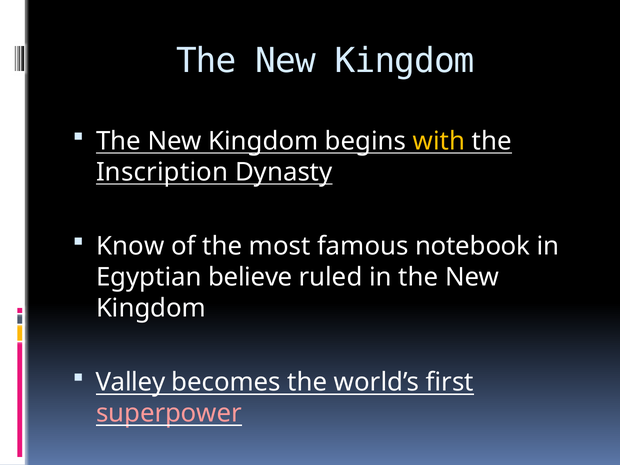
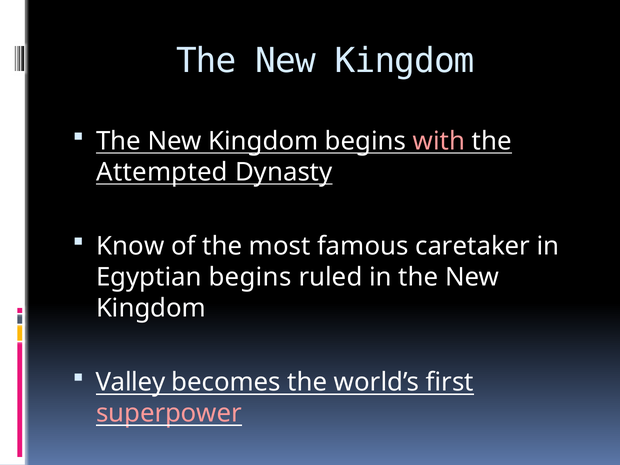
with colour: yellow -> pink (439, 141)
Inscription: Inscription -> Attempted (162, 172)
notebook: notebook -> caretaker (473, 246)
Egyptian believe: believe -> begins (250, 277)
